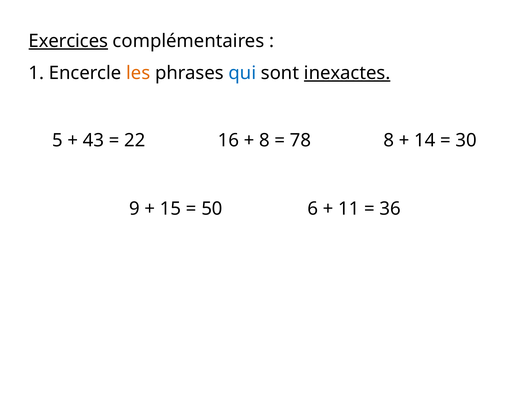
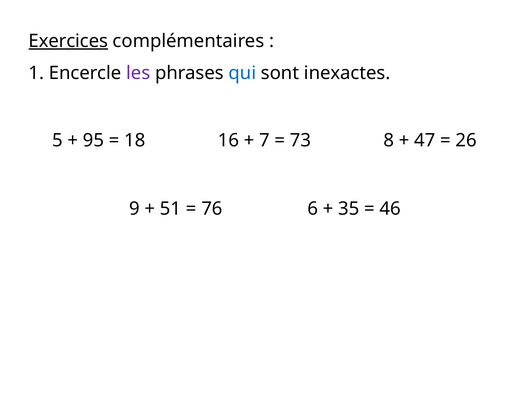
les colour: orange -> purple (138, 73)
inexactes underline: present -> none (347, 73)
43: 43 -> 95 (94, 141)
22: 22 -> 18 (135, 141)
8: 8 -> 7 (264, 141)
78: 78 -> 73 (301, 141)
14: 14 -> 47 (425, 141)
30: 30 -> 26 (466, 141)
15: 15 -> 51 (171, 209)
50: 50 -> 76 (212, 209)
11: 11 -> 35 (349, 209)
36: 36 -> 46 (390, 209)
